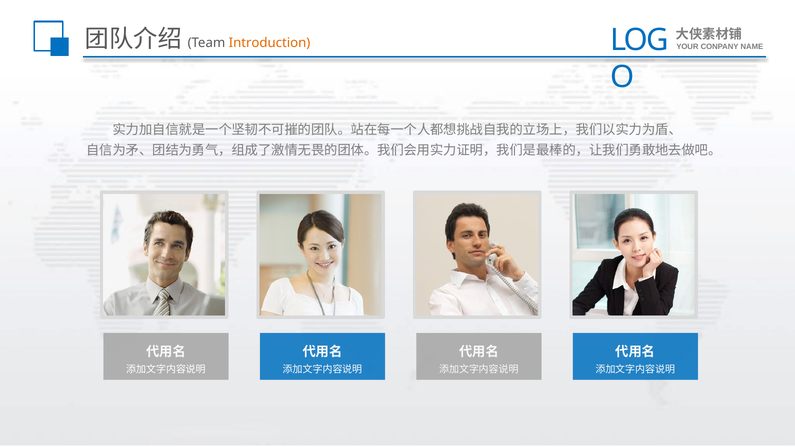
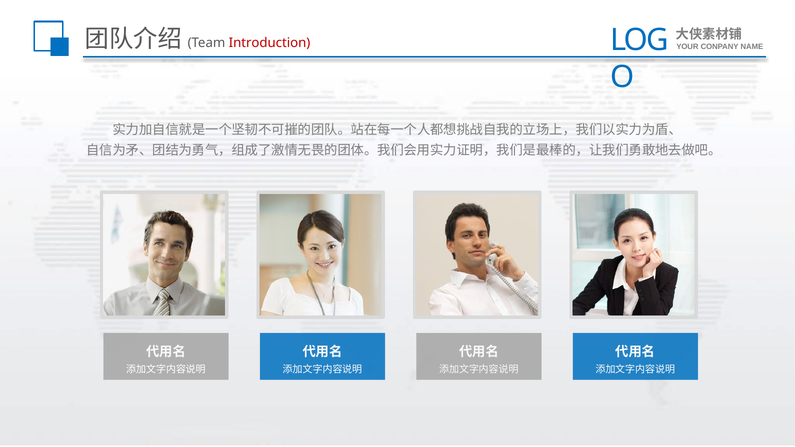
Introduction colour: orange -> red (269, 43)
